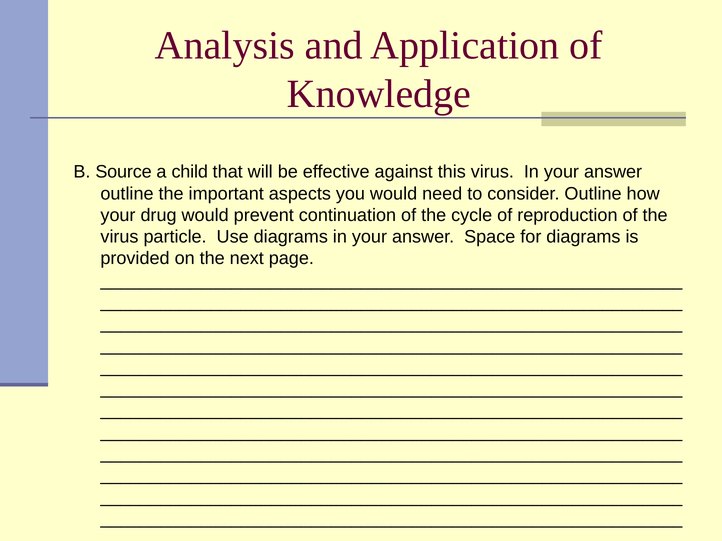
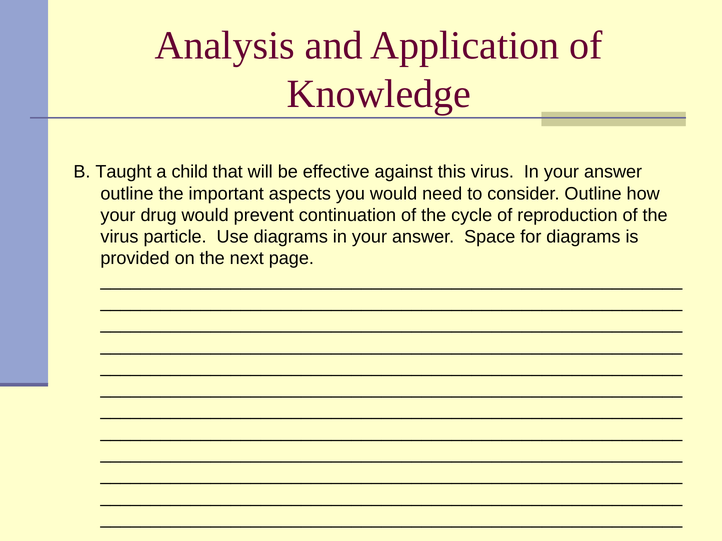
Source: Source -> Taught (123, 172)
